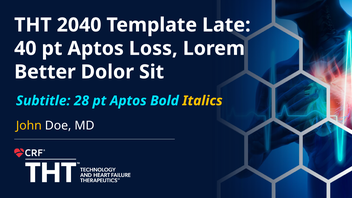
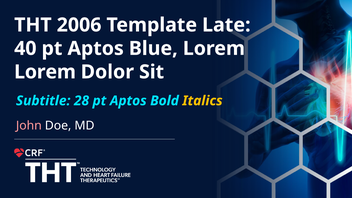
2040: 2040 -> 2006 (79, 25)
Loss: Loss -> Blue (153, 48)
Better: Better -> Lorem (45, 72)
John colour: yellow -> pink (29, 126)
